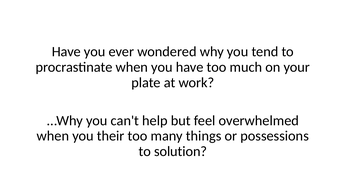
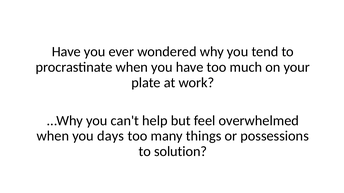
their: their -> days (111, 136)
